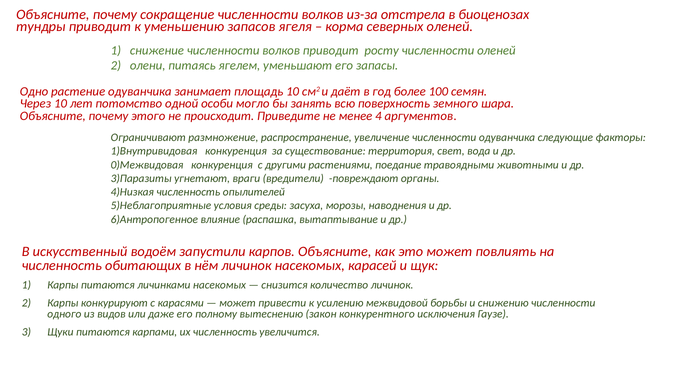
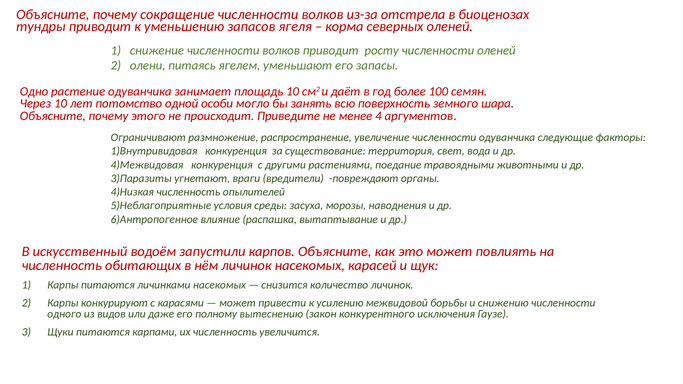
0)Межвидовая: 0)Межвидовая -> 4)Межвидовая (147, 165)
